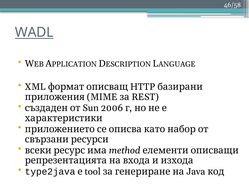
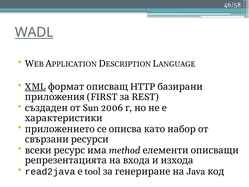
XML underline: none -> present (35, 87)
MIME: MIME -> FIRST (104, 97)
type2java: type2java -> read2java (50, 171)
